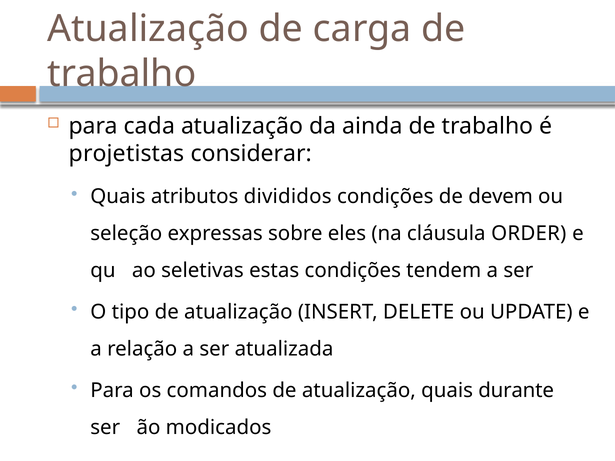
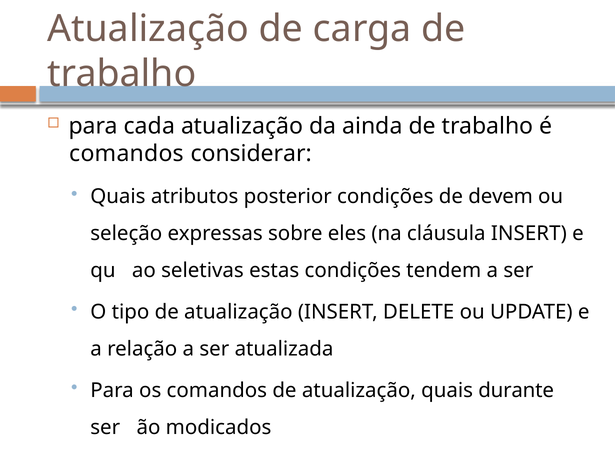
projetistas: projetistas -> comandos (127, 154)
divididos: divididos -> posterior (288, 197)
cláusula ORDER: ORDER -> INSERT (529, 234)
